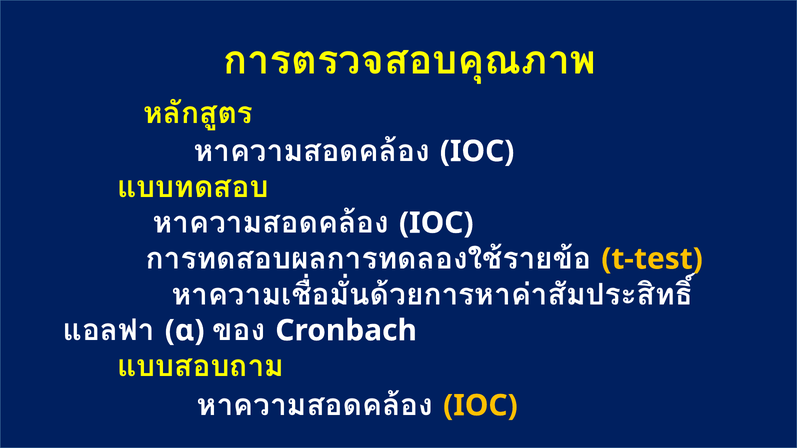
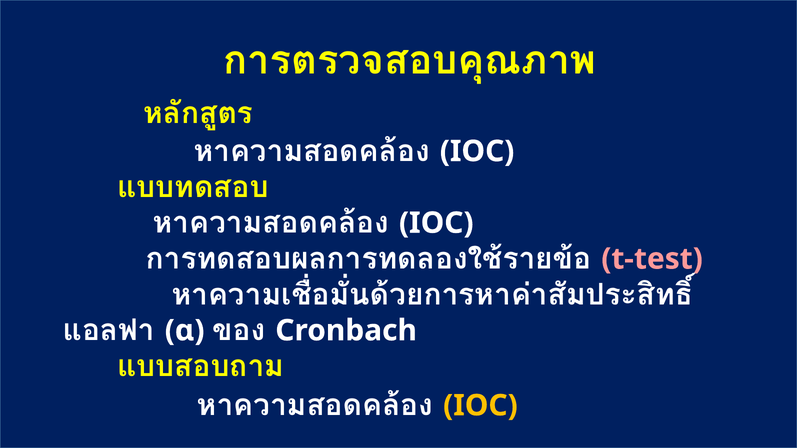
t-test colour: yellow -> pink (652, 259)
